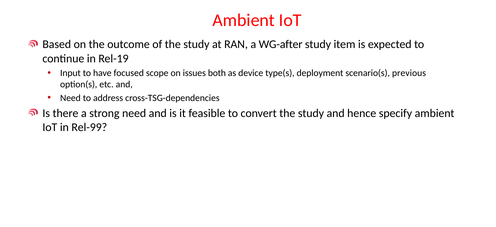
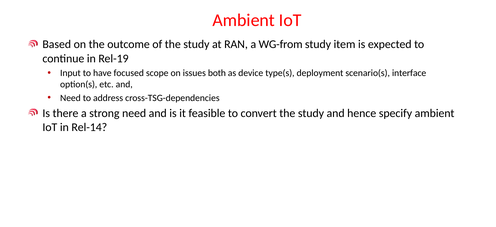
WG-after: WG-after -> WG-from (281, 44)
previous: previous -> interface (409, 73)
Rel-99: Rel-99 -> Rel-14 (89, 127)
